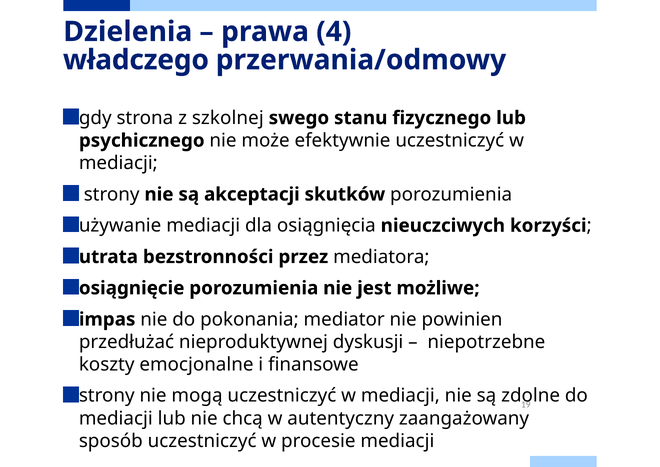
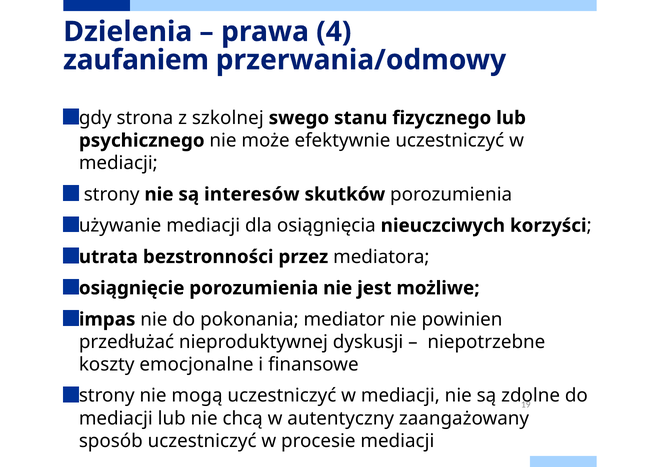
władczego: władczego -> zaufaniem (136, 60)
akceptacji: akceptacji -> interesów (252, 194)
